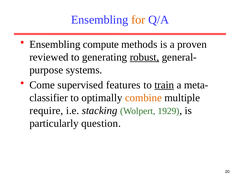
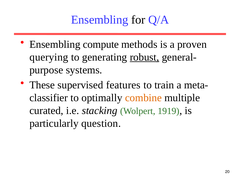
for colour: orange -> black (138, 20)
reviewed: reviewed -> querying (49, 57)
Come: Come -> These (42, 85)
train underline: present -> none (164, 85)
require: require -> curated (46, 110)
1929: 1929 -> 1919 (168, 111)
